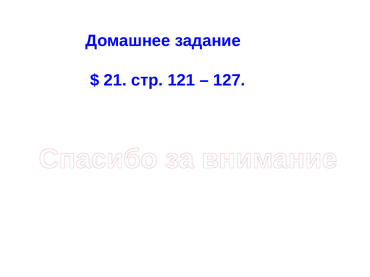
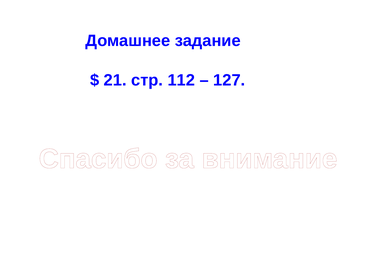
121: 121 -> 112 (181, 80)
